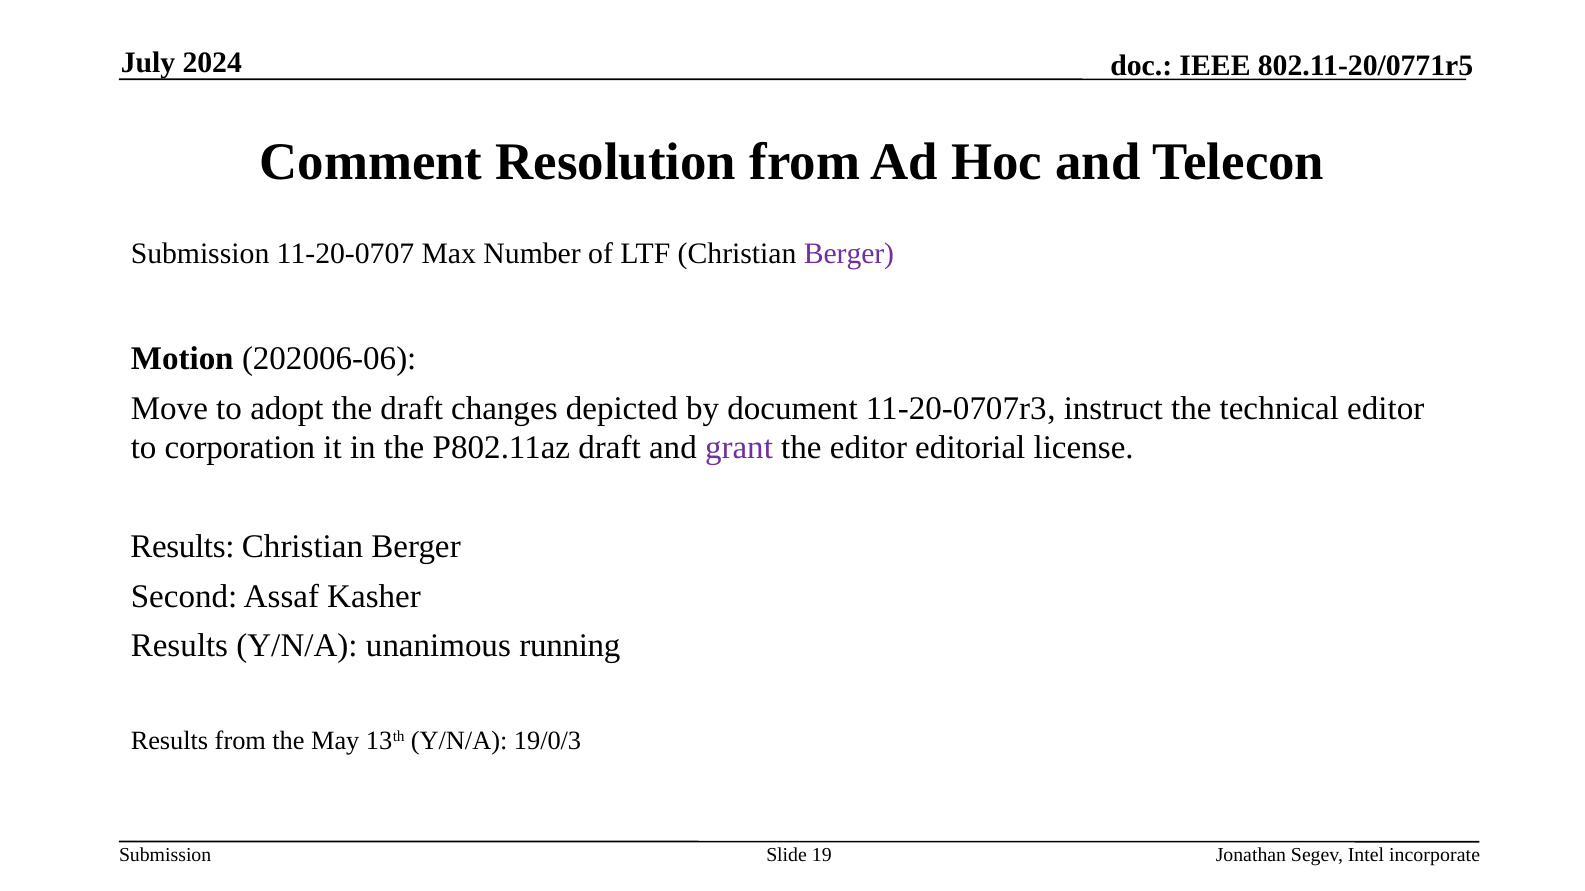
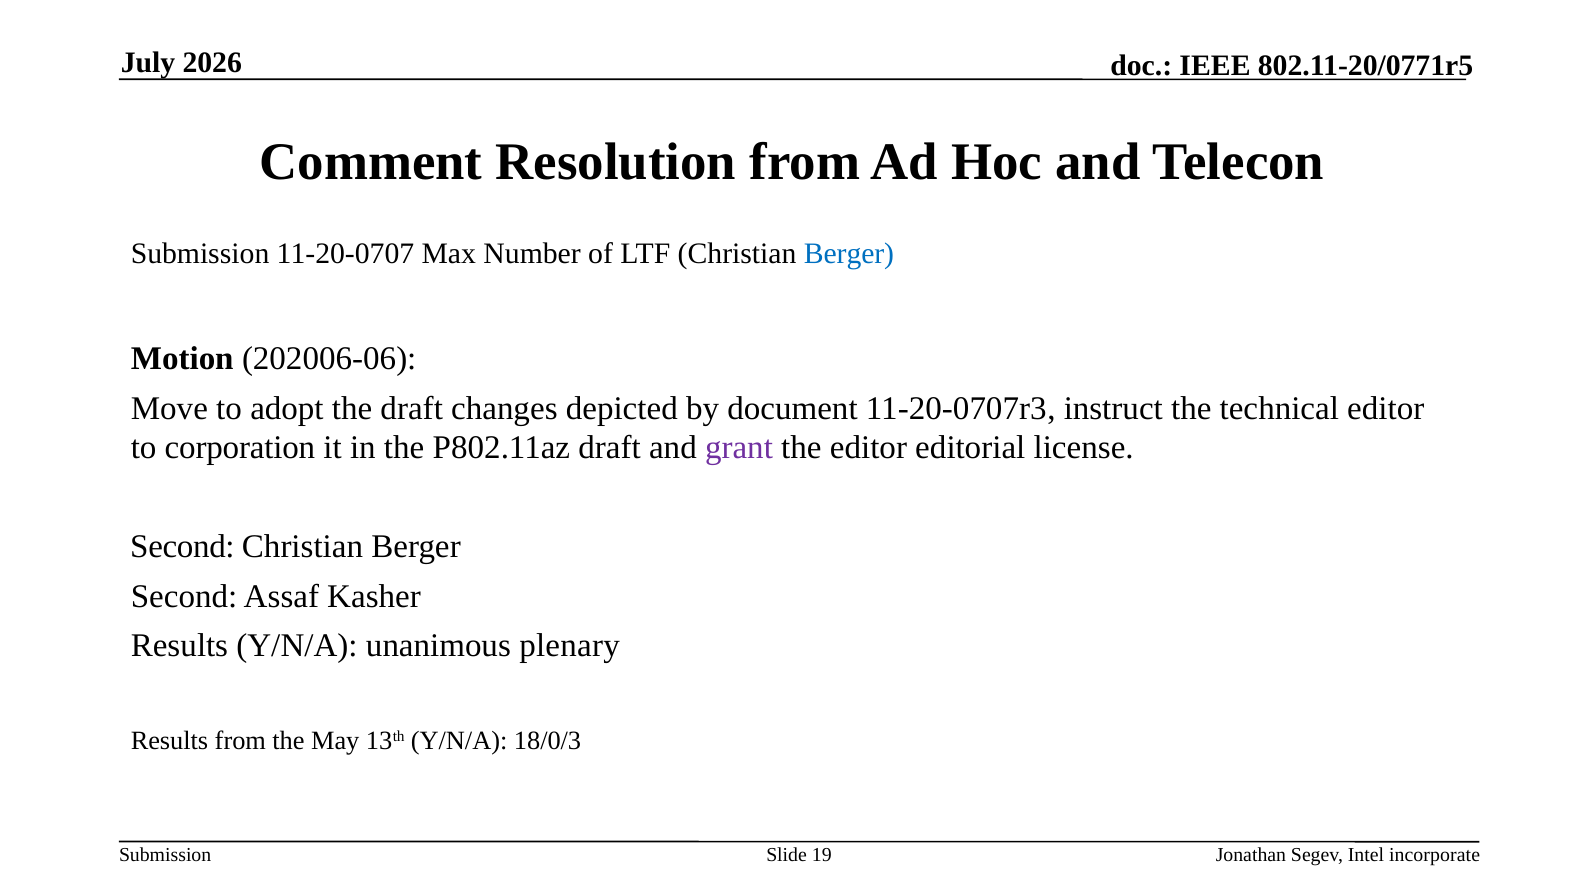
2024: 2024 -> 2026 (212, 63)
Berger colour: purple -> blue (849, 254)
Results: Results -> Second (182, 547)
running: running -> plenary (570, 646)
19/0/3: 19/0/3 -> 18/0/3 (548, 741)
